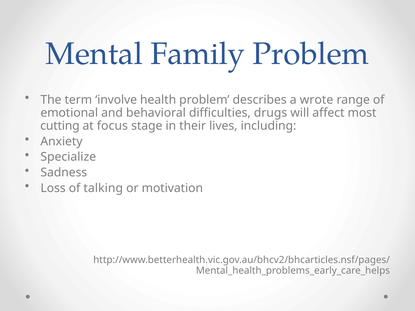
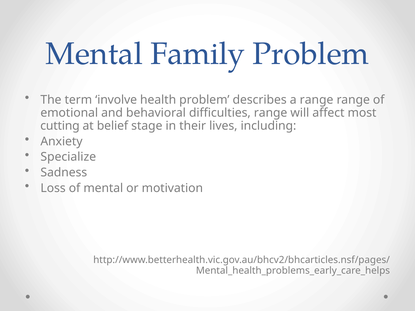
a wrote: wrote -> range (317, 100)
difficulties drugs: drugs -> range (271, 113)
focus: focus -> belief (112, 126)
of talking: talking -> mental (103, 188)
